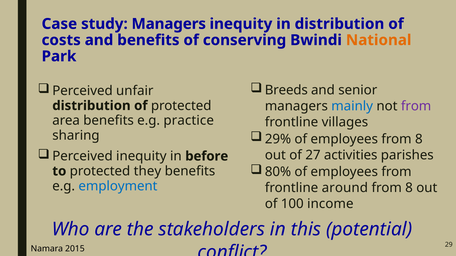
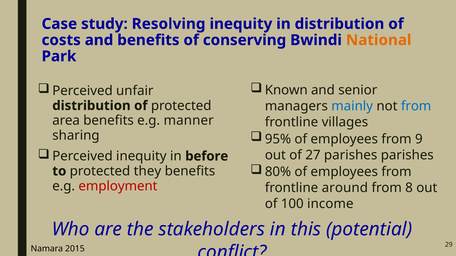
study Managers: Managers -> Resolving (169, 24)
Breeds: Breeds -> Known (286, 90)
from colour: purple -> blue (416, 106)
practice: practice -> manner (189, 121)
29%: 29% -> 95% (278, 139)
employees from 8: 8 -> 9 (419, 139)
27 activities: activities -> parishes (351, 155)
employment colour: blue -> red (118, 186)
